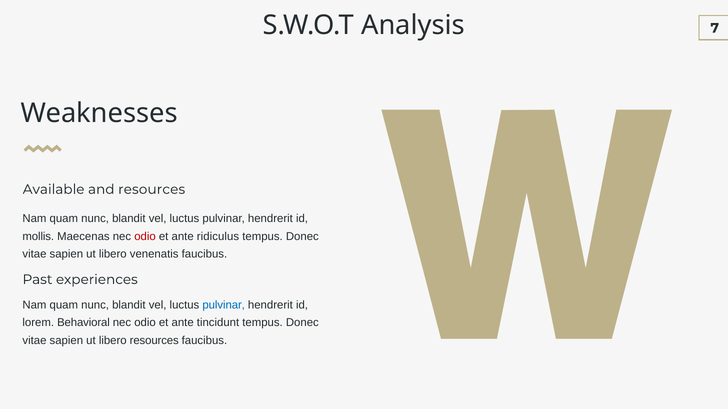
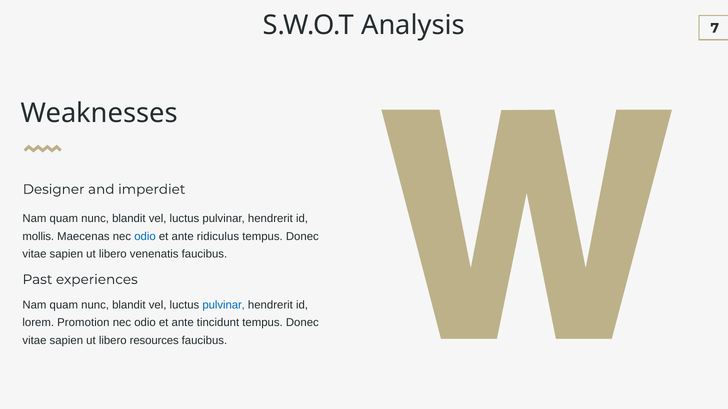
Available: Available -> Designer (54, 190)
and resources: resources -> imperdiet (152, 190)
odio colour: red -> blue (145, 237)
Behavioral: Behavioral -> Promotion (83, 323)
